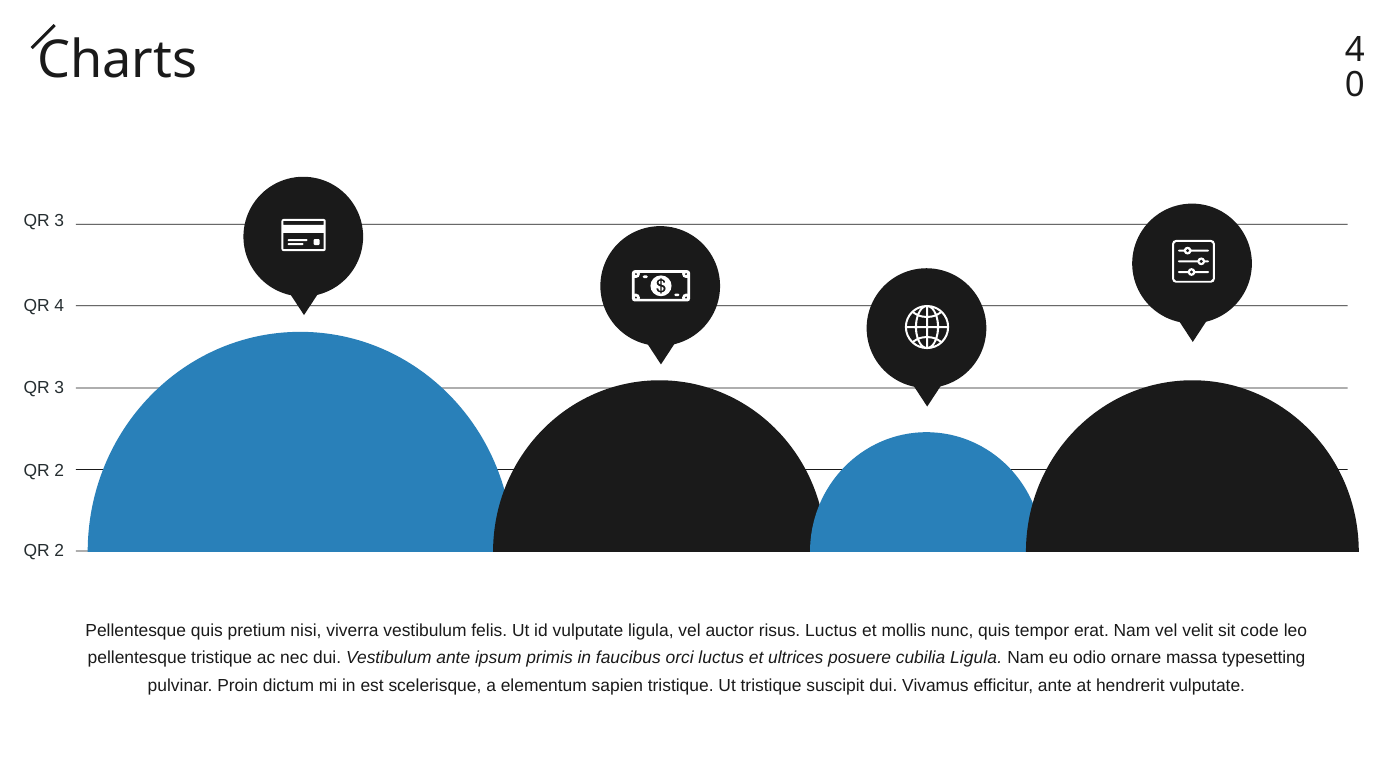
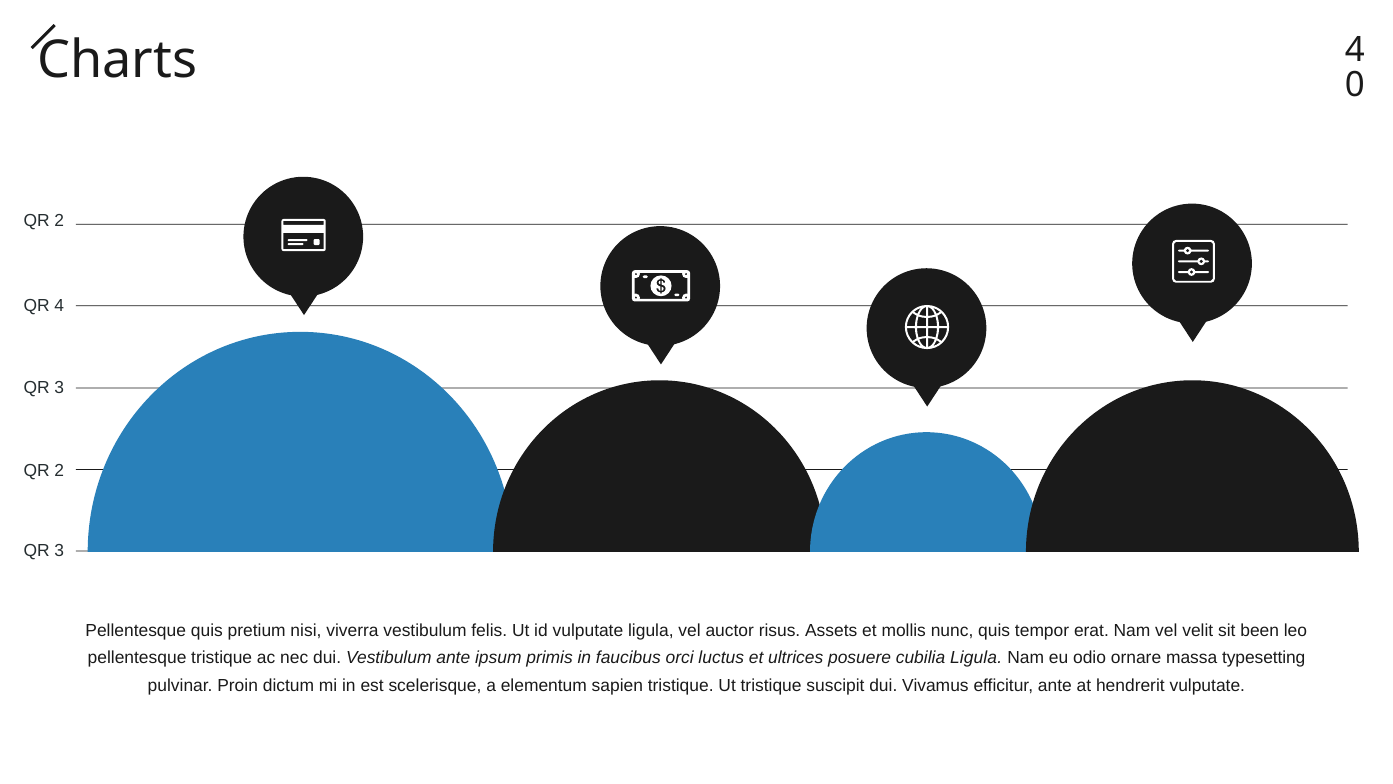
3: 3 -> 2 (59, 221)
2: 2 -> 3 (59, 551)
risus Luctus: Luctus -> Assets (831, 631)
code: code -> been (1260, 631)
